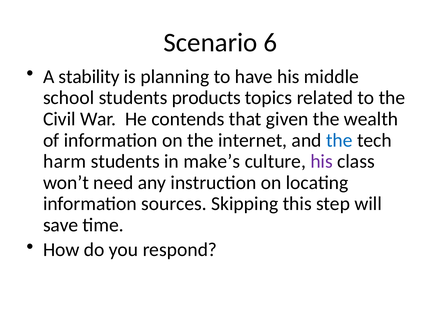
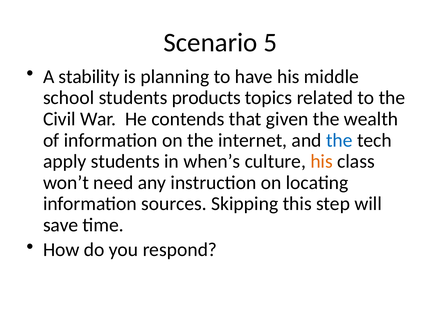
6: 6 -> 5 (270, 43)
harm: harm -> apply (65, 161)
make’s: make’s -> when’s (212, 161)
his colour: purple -> orange (322, 161)
